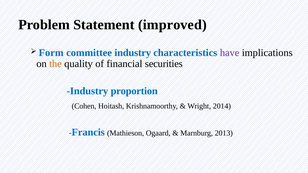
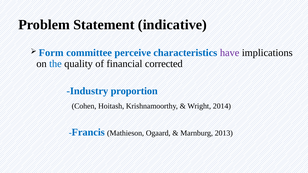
improved: improved -> indicative (172, 25)
committee industry: industry -> perceive (133, 53)
the colour: orange -> blue (55, 64)
securities: securities -> corrected (164, 64)
